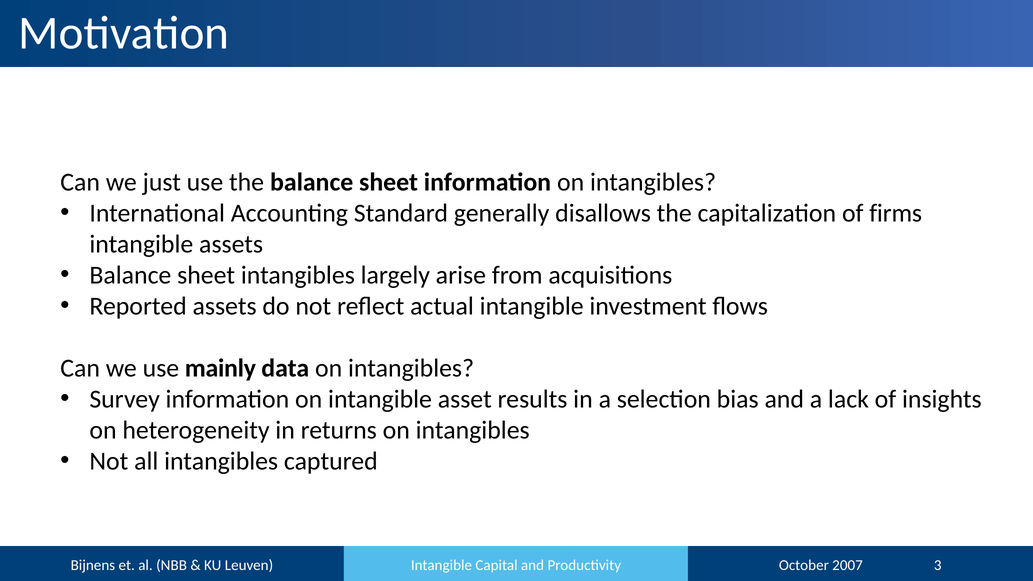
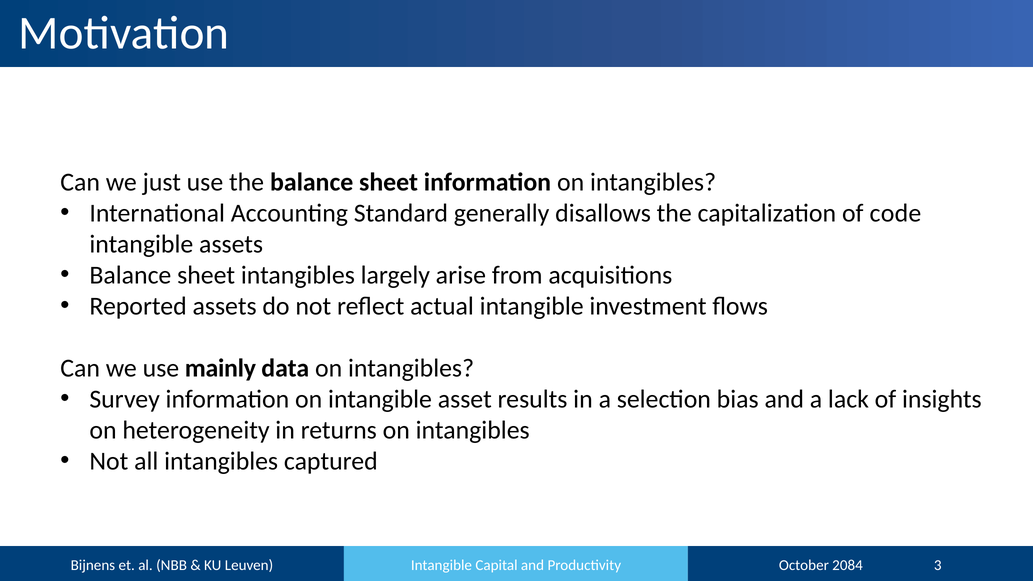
firms: firms -> code (895, 213)
2007: 2007 -> 2084 (848, 565)
